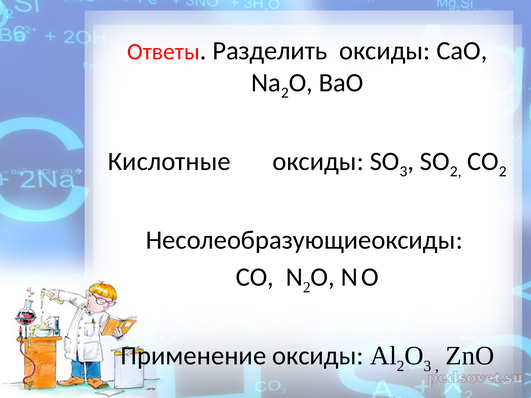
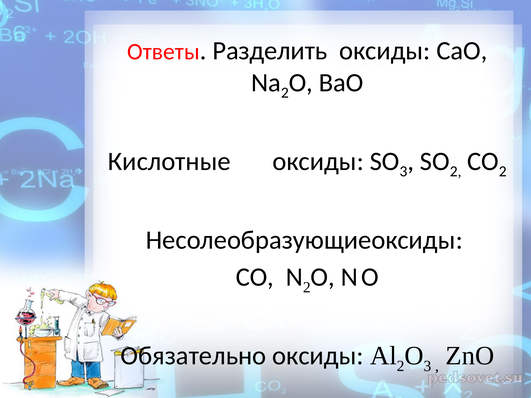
Применение: Применение -> Обязательно (193, 356)
